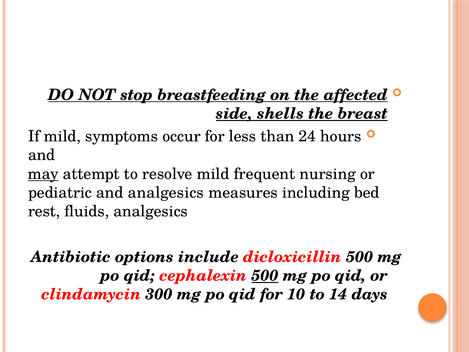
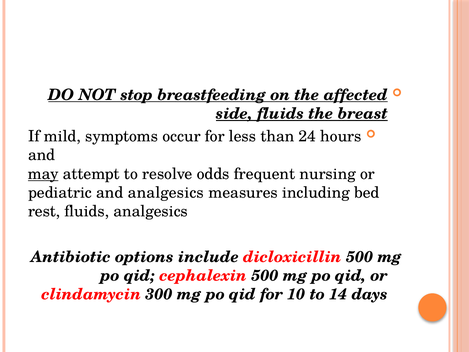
side shells: shells -> fluids (281, 114)
resolve mild: mild -> odds (213, 174)
500 underline: present -> none (265, 275)
